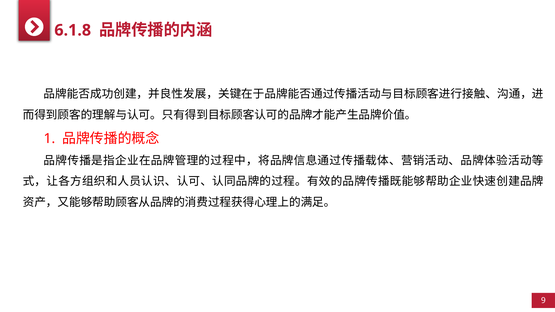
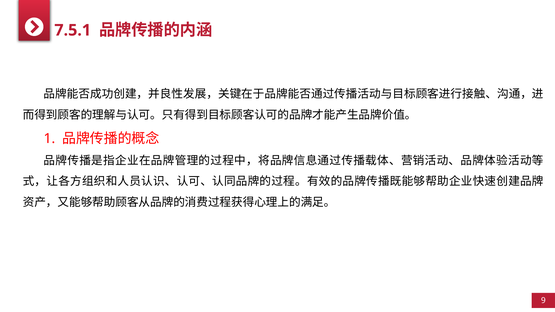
6.1.8: 6.1.8 -> 7.5.1 (73, 30)
